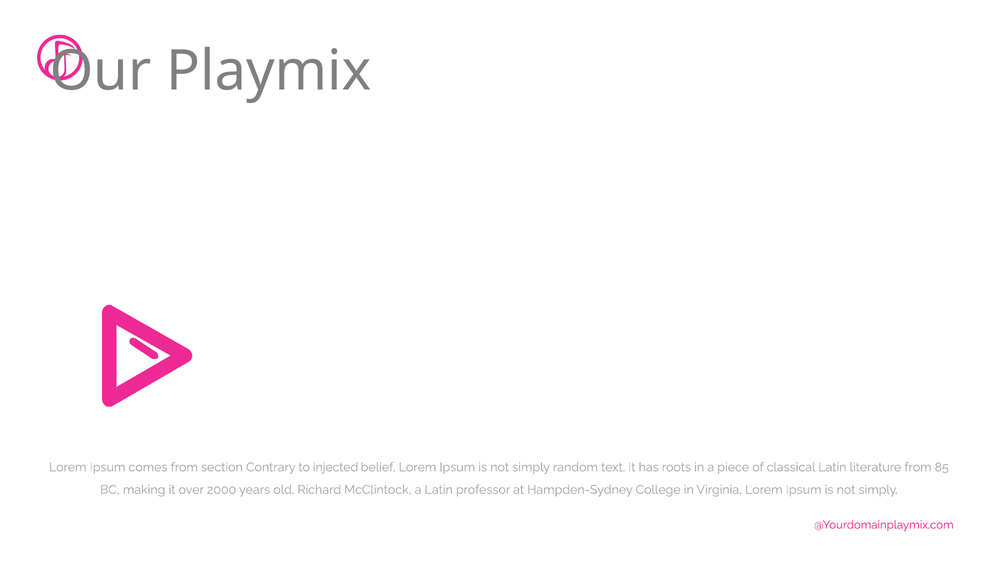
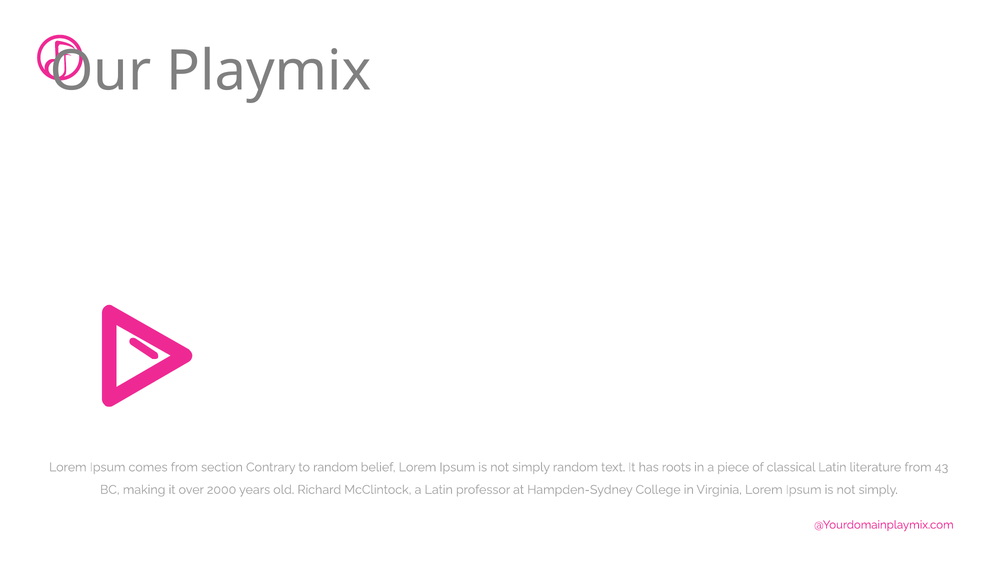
to injected: injected -> random (336, 467)
85: 85 -> 43 (942, 467)
